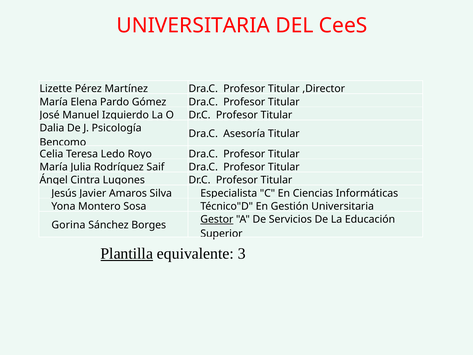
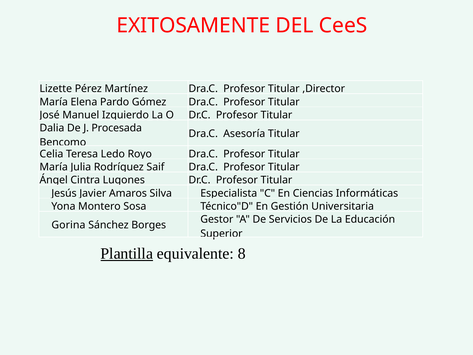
UNIVERSITARIA: UNIVERSITARIA -> EXITOSAMENTE (193, 26)
Psicología: Psicología -> Procesada (117, 128)
Gestor underline: present -> none (217, 219)
3: 3 -> 8 (242, 254)
